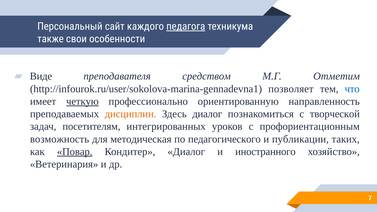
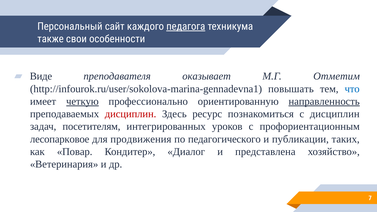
средством: средством -> оказывает (207, 76)
позволяет: позволяет -> повышать (291, 89)
направленность underline: none -> present (324, 101)
дисциплин colour: orange -> red (131, 114)
Здесь диалог: диалог -> ресурс (207, 114)
с творческой: творческой -> дисциплин (335, 114)
возможность: возможность -> лесопарковое (60, 139)
методическая: методическая -> продвижения (141, 139)
Повар underline: present -> none (75, 152)
иностранного: иностранного -> представлена (265, 152)
